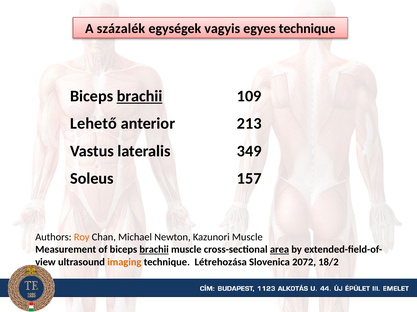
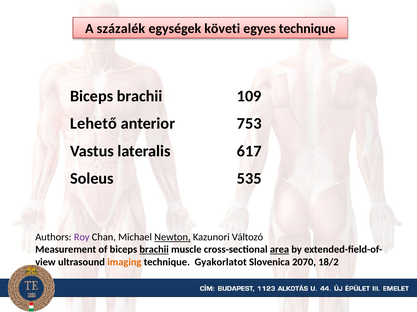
vagyis: vagyis -> követi (222, 29)
brachii underline: present -> none (140, 96)
213: 213 -> 753 (249, 124)
349: 349 -> 617 (249, 151)
157: 157 -> 535 (249, 179)
Roy colour: orange -> purple (82, 238)
Newton underline: none -> present (172, 238)
Kazunori Muscle: Muscle -> Változó (247, 238)
Létrehozása: Létrehozása -> Gyakorlatot (221, 263)
2072: 2072 -> 2070 (304, 263)
